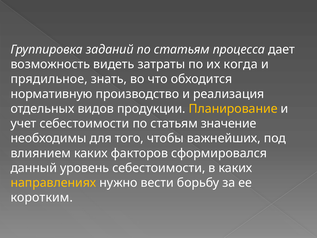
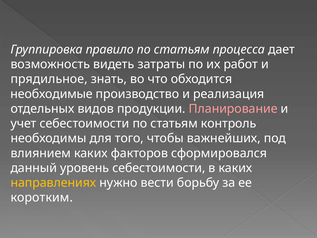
заданий: заданий -> правило (110, 49)
когда: когда -> работ (241, 64)
нормативную: нормативную -> необходимые (52, 94)
Планирование colour: yellow -> pink (233, 109)
значение: значение -> контроль (229, 123)
